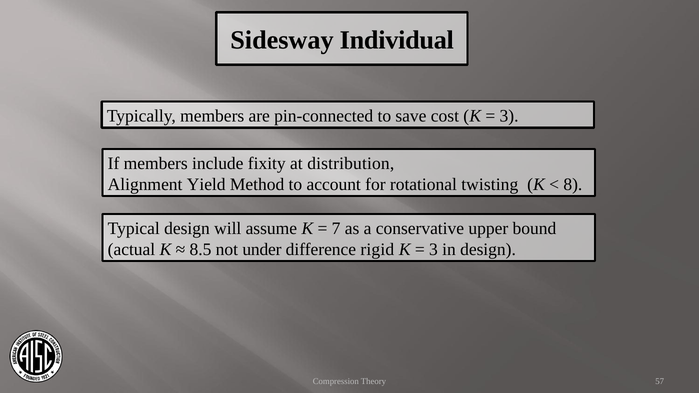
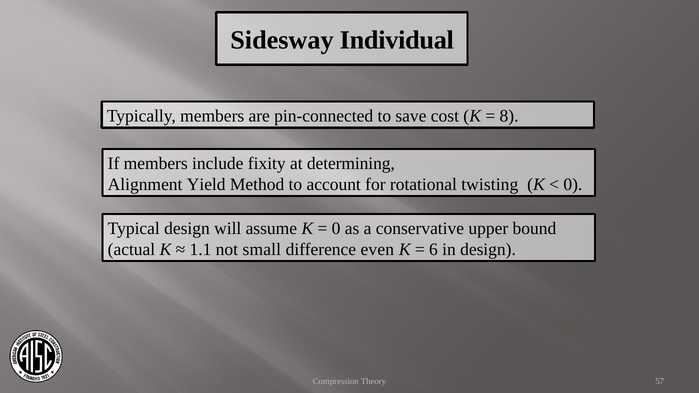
3: 3 -> 8 (509, 116)
distribution: distribution -> determining (351, 163)
8: 8 -> 0 (573, 184)
7: 7 -> 0 (336, 228)
8.5: 8.5 -> 1.1 (200, 249)
under: under -> small (262, 249)
rigid: rigid -> even (377, 249)
3: 3 -> 6 (433, 249)
